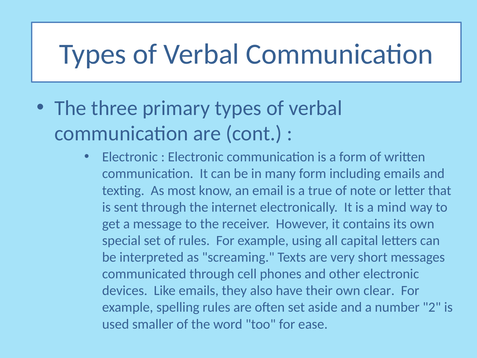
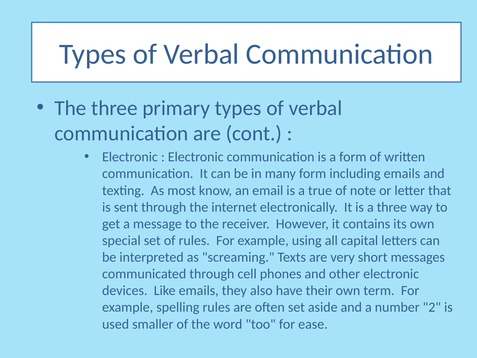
a mind: mind -> three (392, 207)
clear: clear -> term (379, 290)
